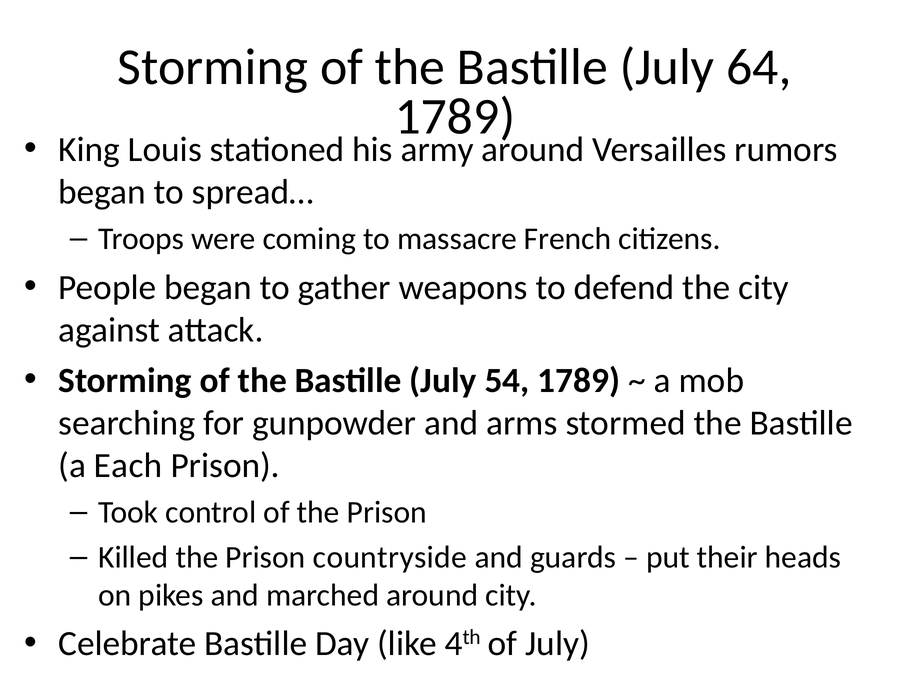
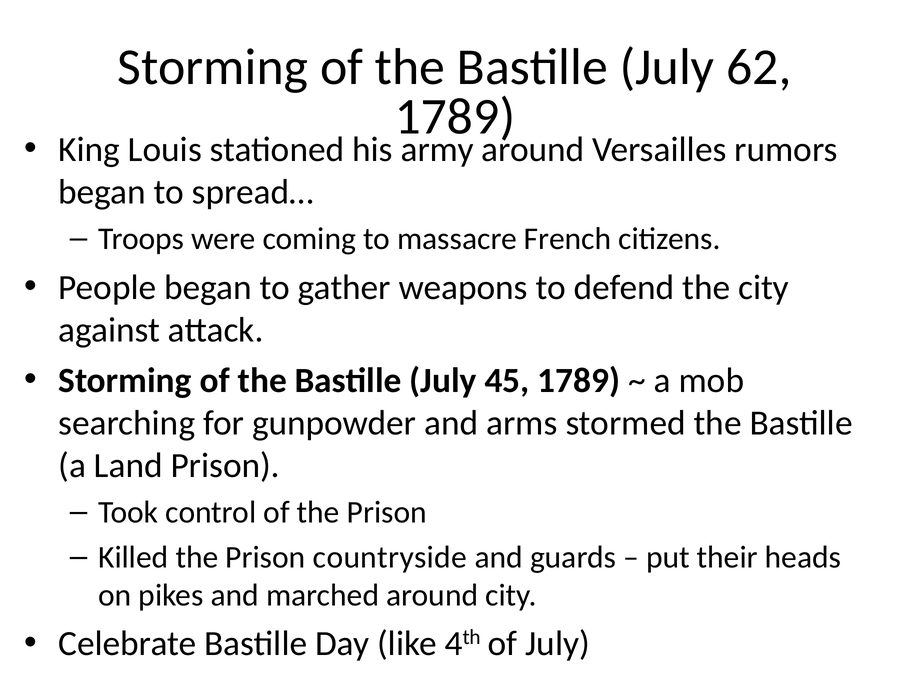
64: 64 -> 62 (759, 67)
54: 54 -> 45 (507, 381)
Each: Each -> Land (128, 466)
